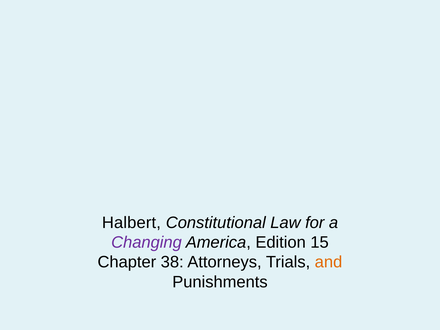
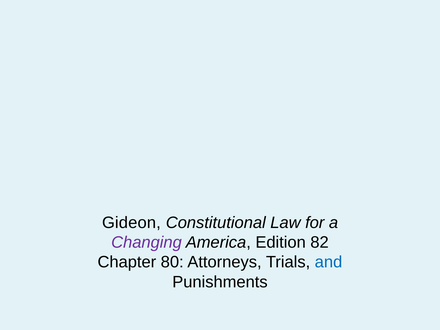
Halbert: Halbert -> Gideon (131, 223)
15: 15 -> 82 (320, 242)
38: 38 -> 80 (172, 262)
and colour: orange -> blue (329, 262)
